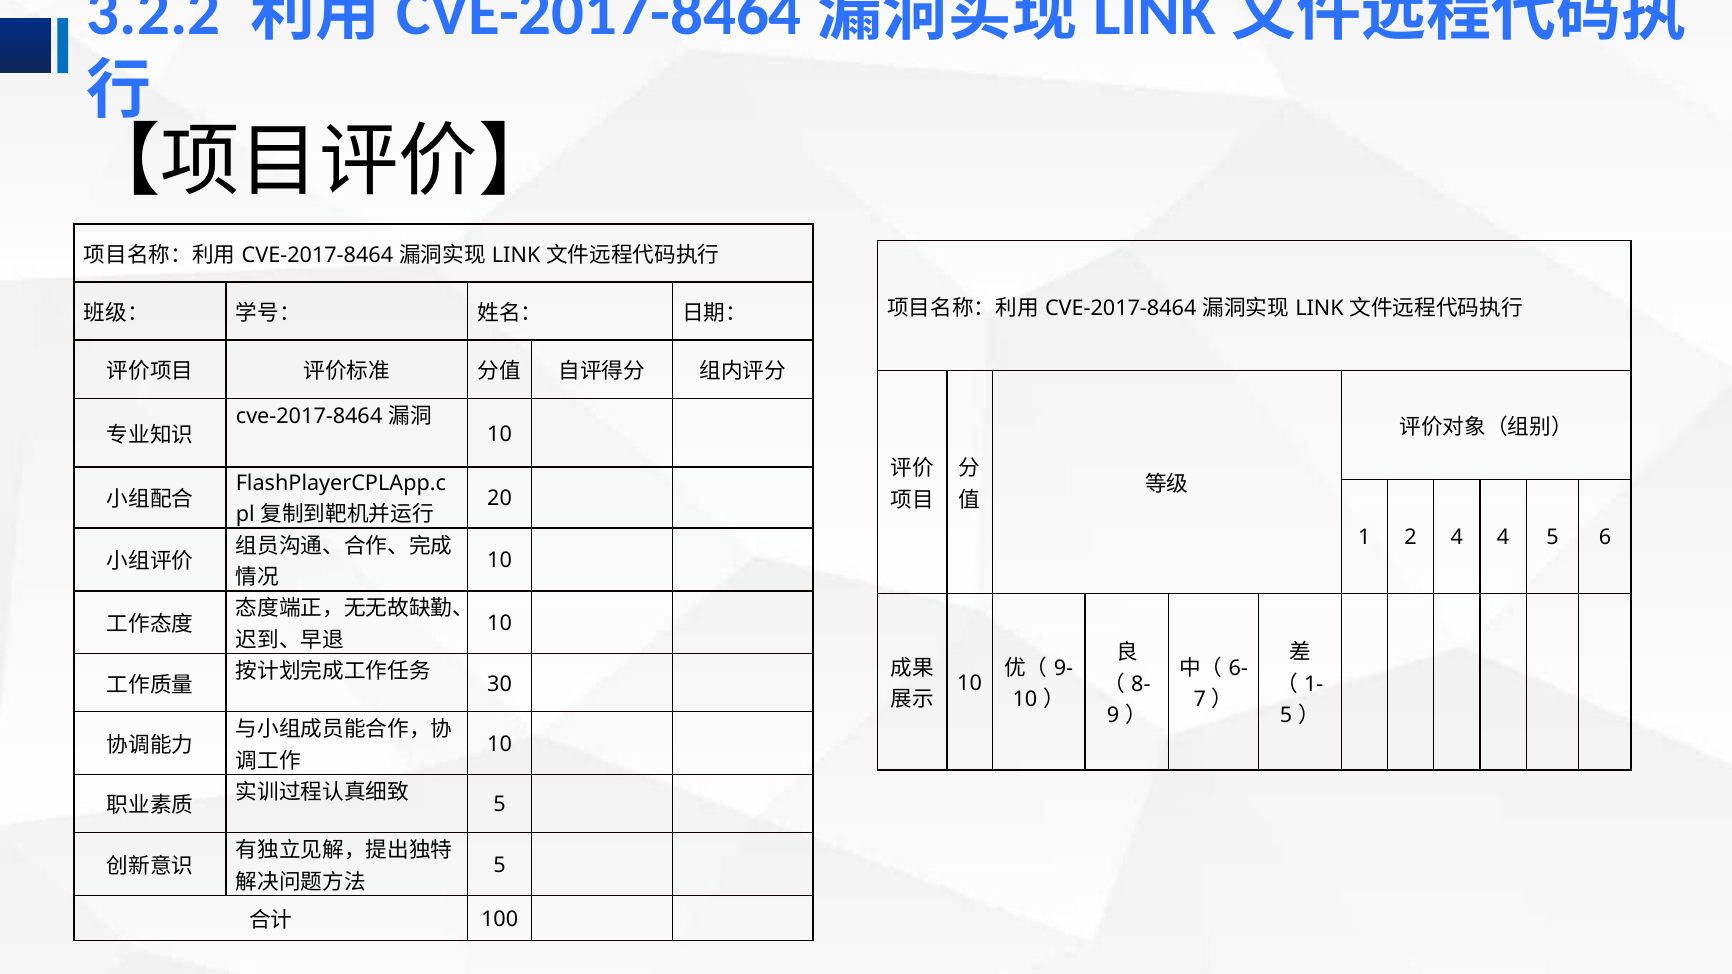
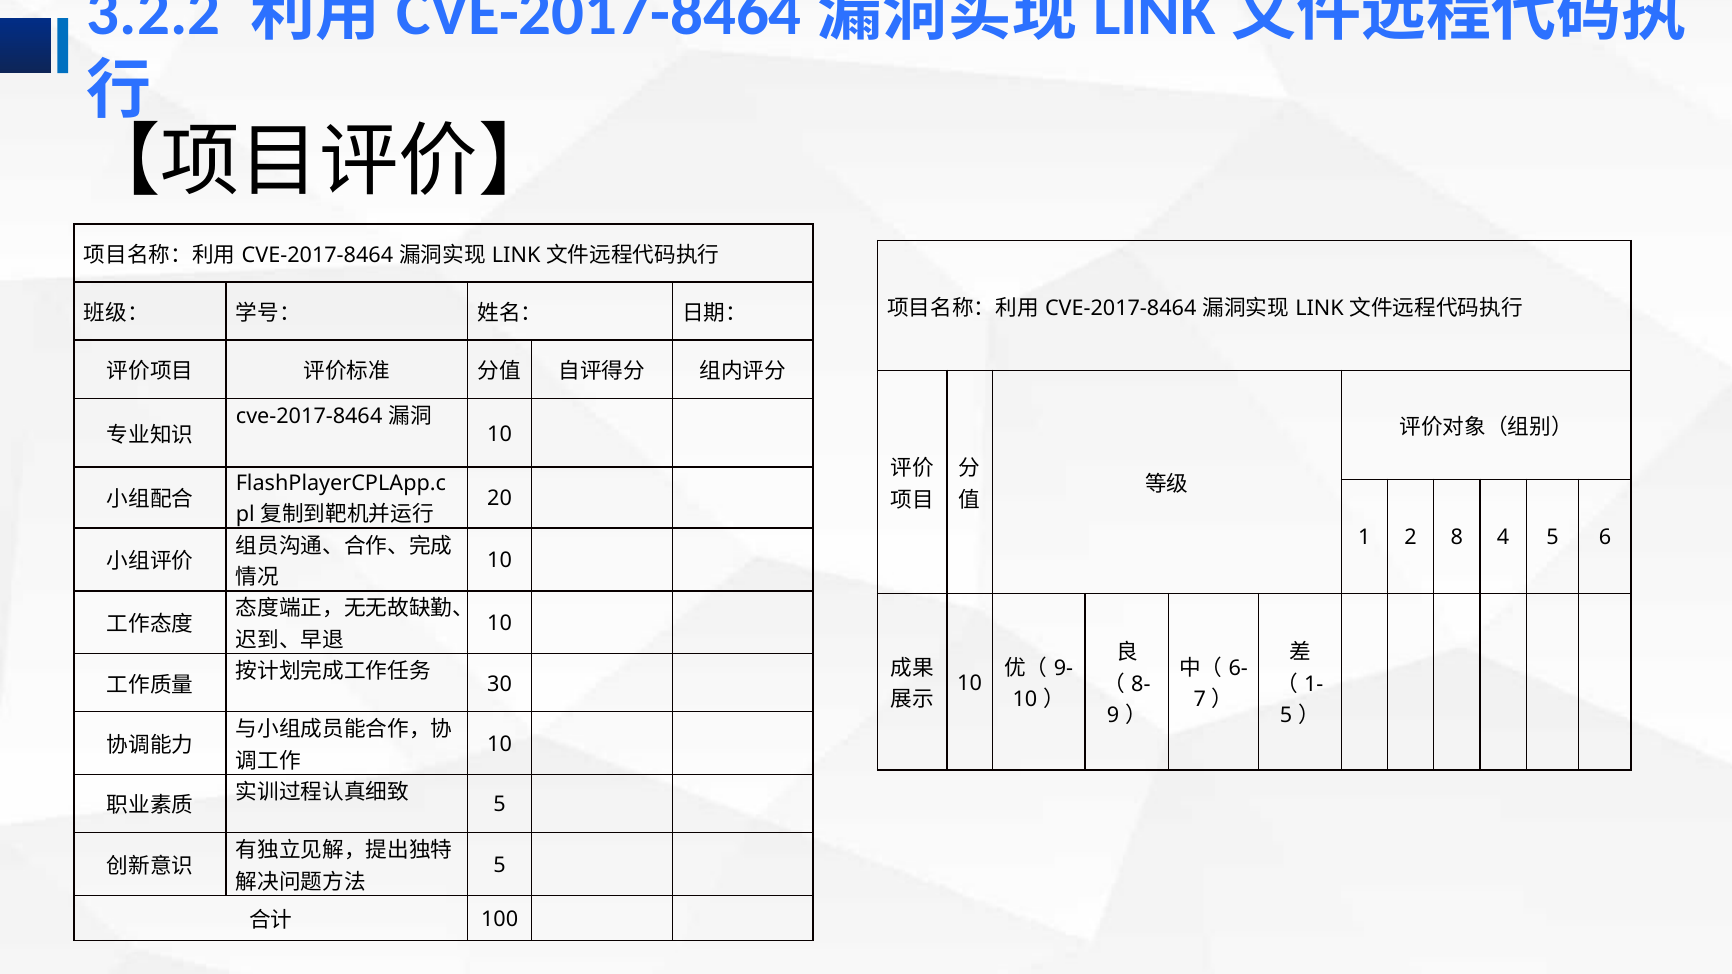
2 4: 4 -> 8 (1457, 538)
